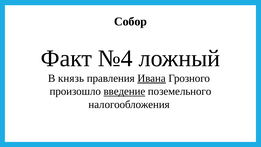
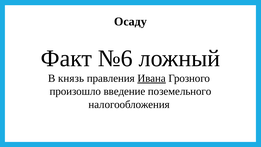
Собор: Собор -> Осаду (130, 22)
№4: №4 -> №6 (115, 58)
введение underline: present -> none (124, 91)
